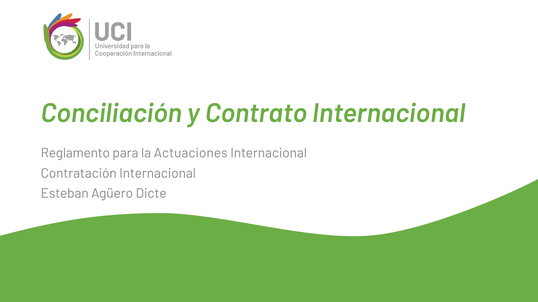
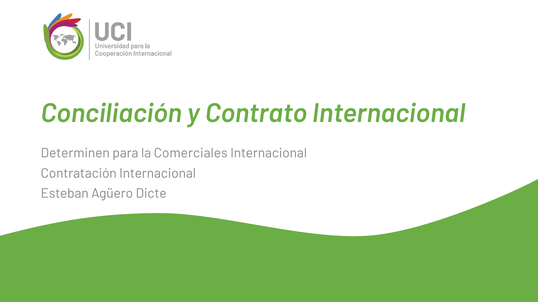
Reglamento: Reglamento -> Determinen (75, 153)
Actuaciones: Actuaciones -> Comerciales (191, 153)
